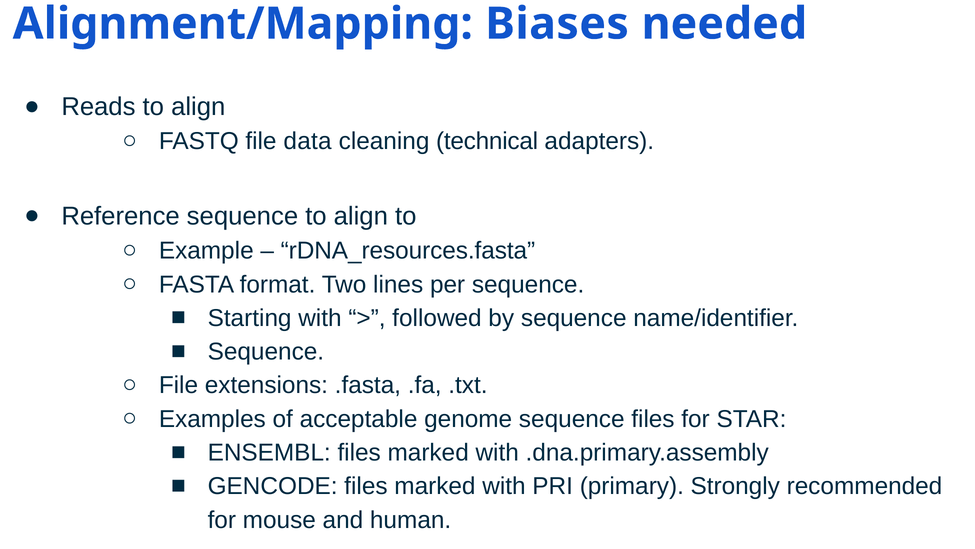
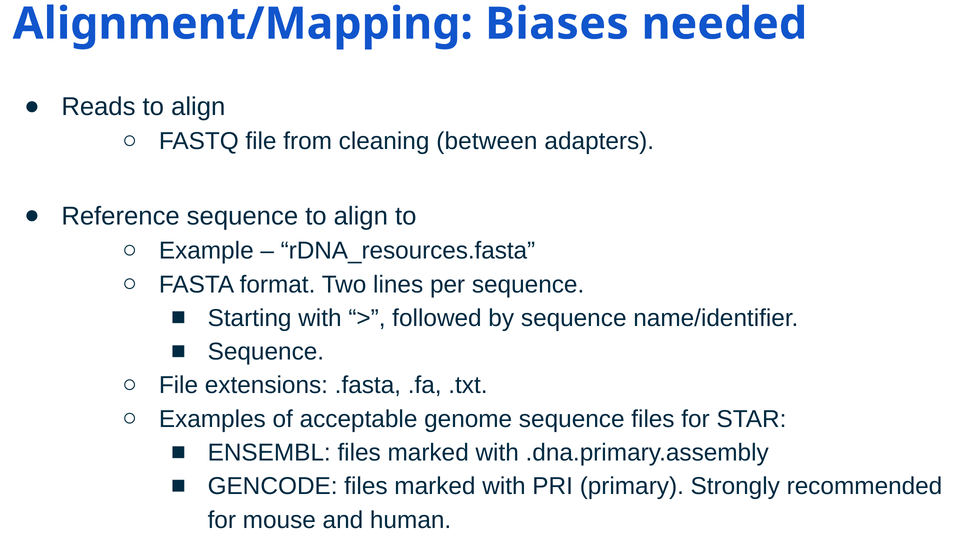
data: data -> from (308, 141)
technical: technical -> between (487, 141)
